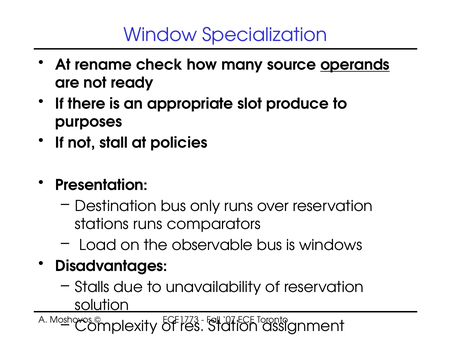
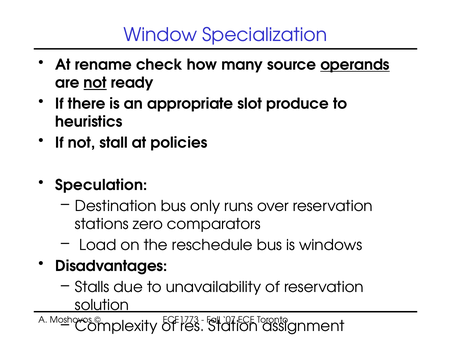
not underline: none -> present (95, 83)
purposes: purposes -> heuristics (89, 122)
Presentation: Presentation -> Speculation (101, 185)
stations runs: runs -> zero (148, 224)
observable: observable -> reschedule (212, 245)
